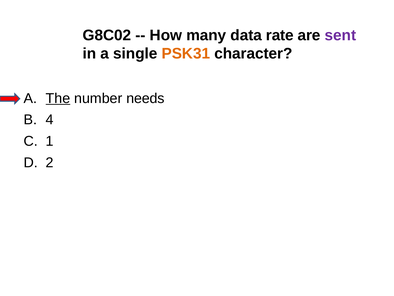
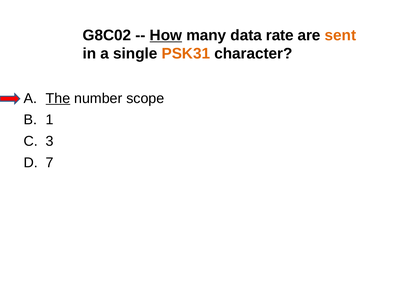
How underline: none -> present (166, 35)
sent colour: purple -> orange (340, 35)
needs: needs -> scope (145, 98)
4: 4 -> 1 (50, 120)
1: 1 -> 3 (50, 141)
2: 2 -> 7 (50, 162)
